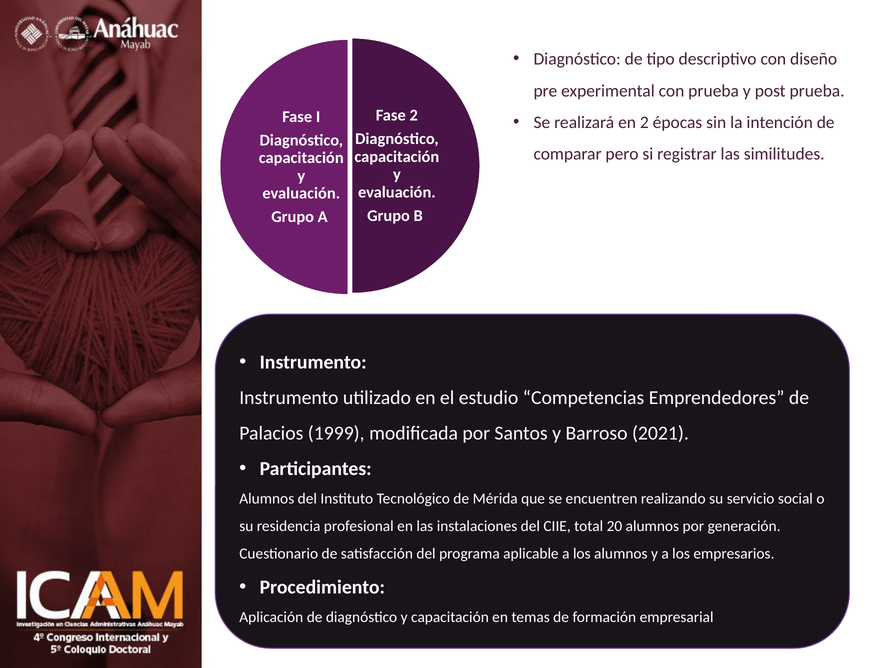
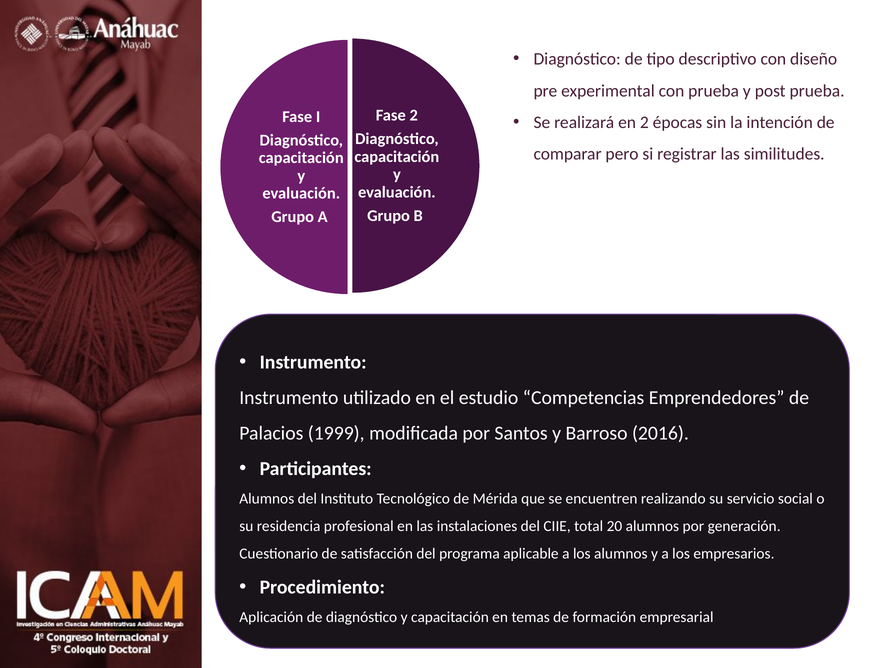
2021: 2021 -> 2016 (660, 433)
